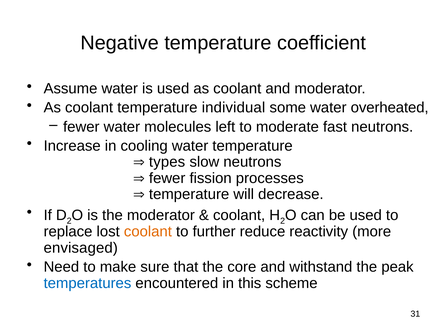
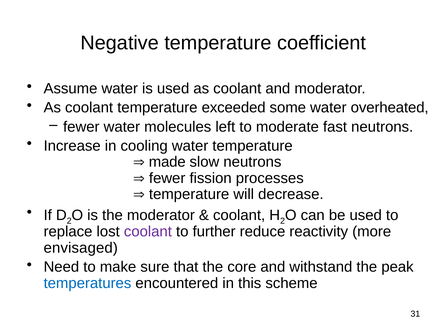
individual: individual -> exceeded (234, 107)
types: types -> made (167, 162)
coolant colour: orange -> purple (148, 231)
